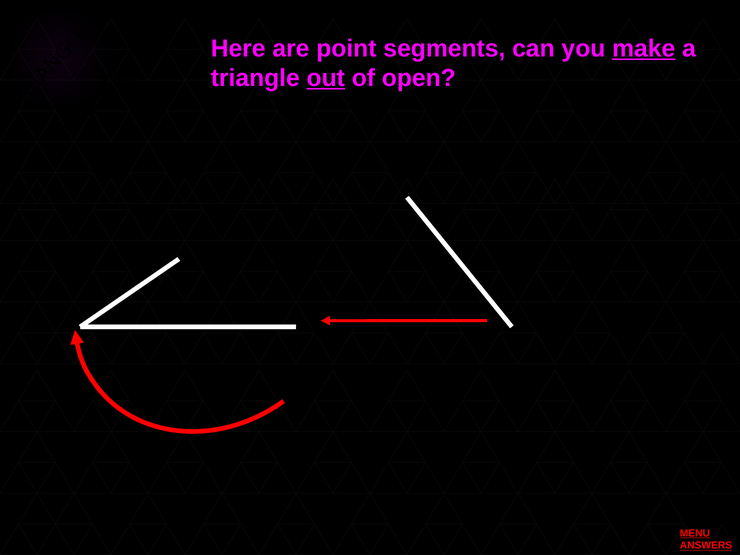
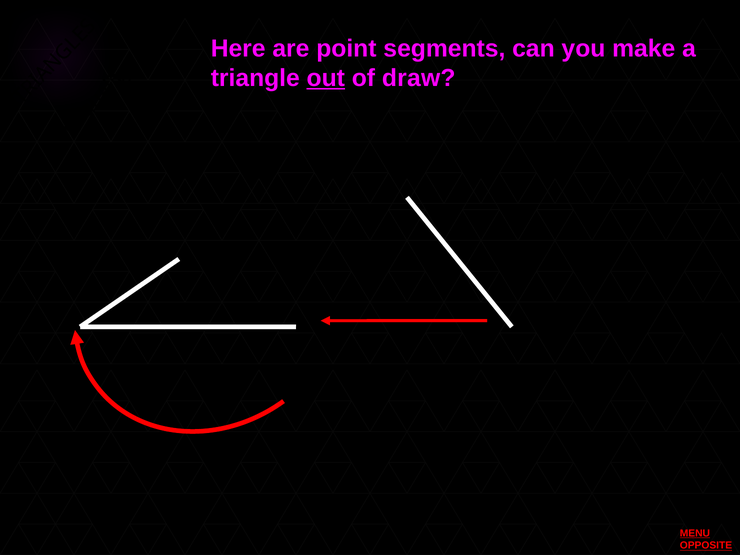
make underline: present -> none (644, 49)
open: open -> draw (419, 78)
ANSWERS: ANSWERS -> OPPOSITE (706, 545)
